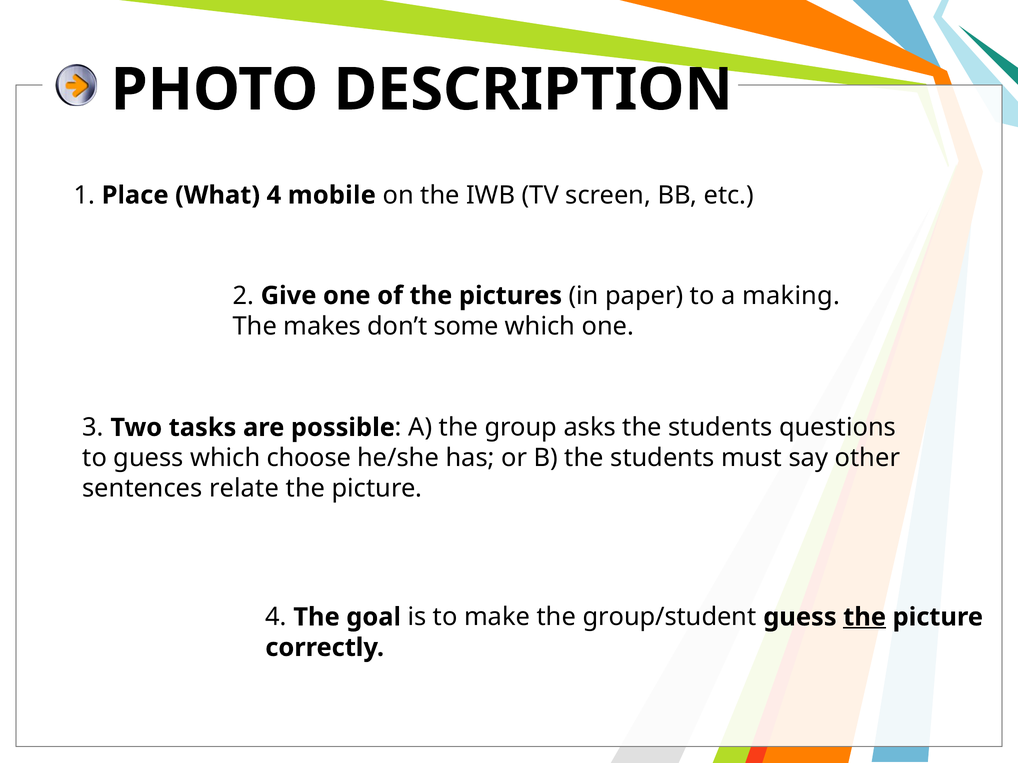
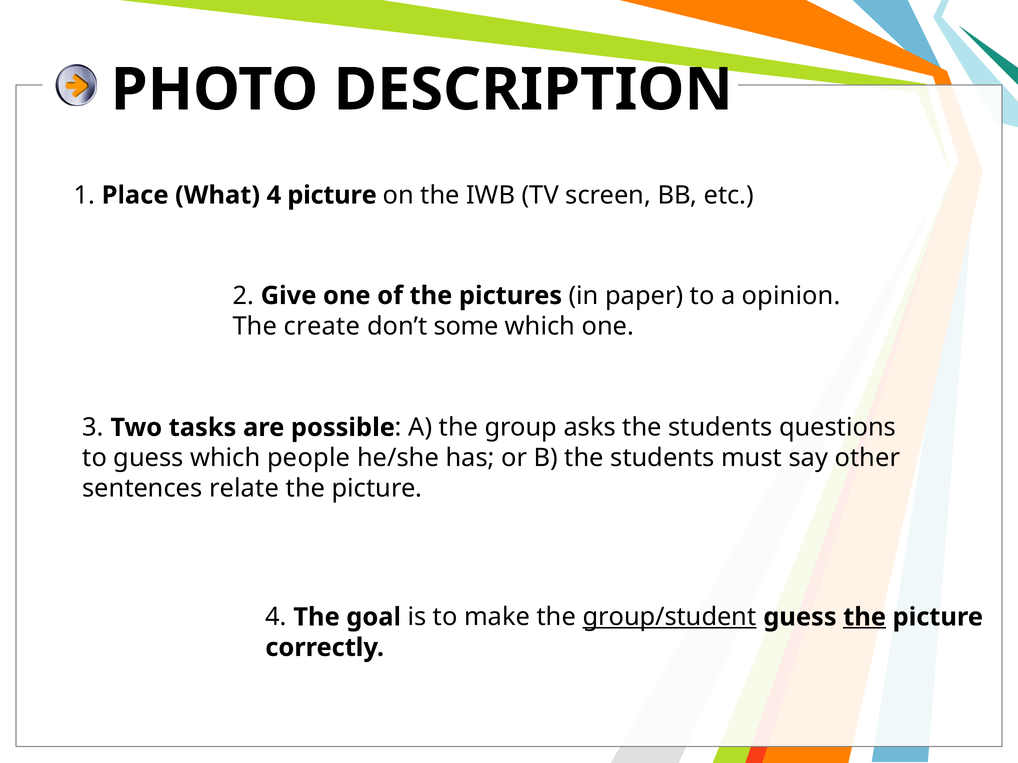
4 mobile: mobile -> picture (332, 195)
making: making -> opinion (791, 296)
makes: makes -> create (322, 326)
choose: choose -> people (309, 458)
group/student underline: none -> present (669, 617)
